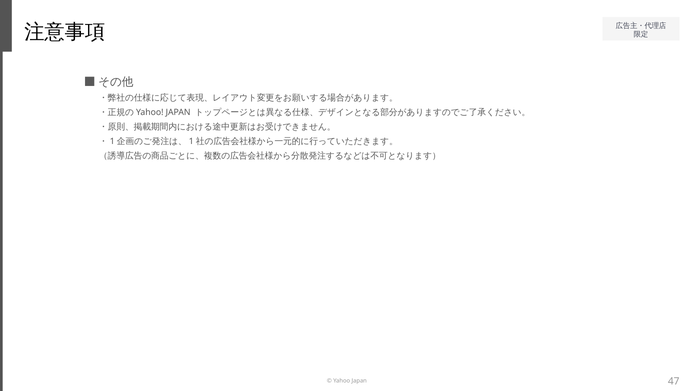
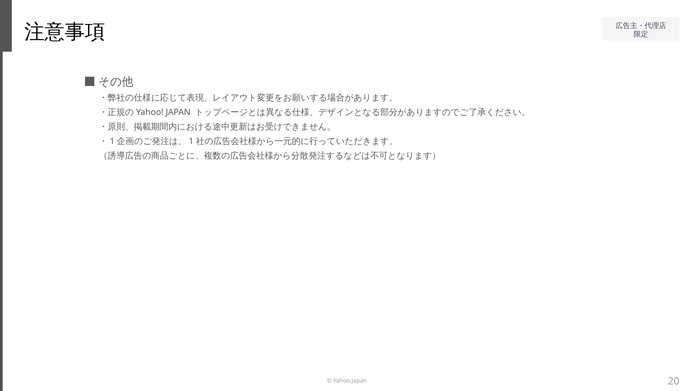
47: 47 -> 20 (674, 381)
